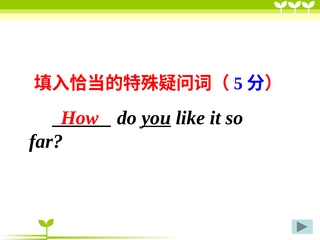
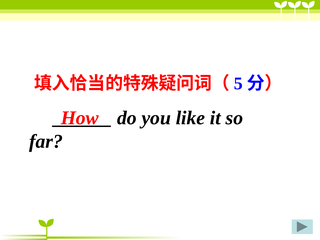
you underline: present -> none (156, 118)
